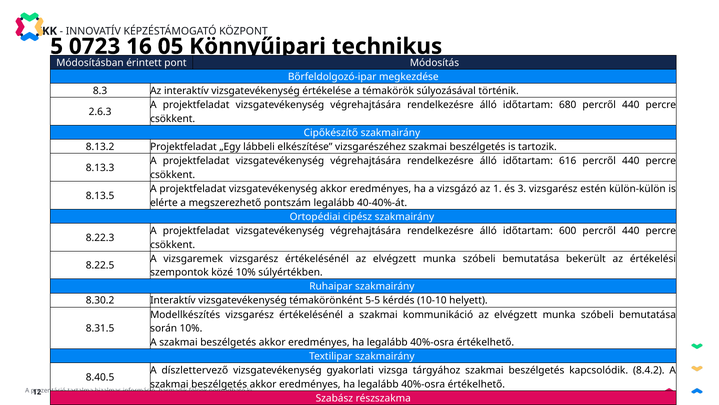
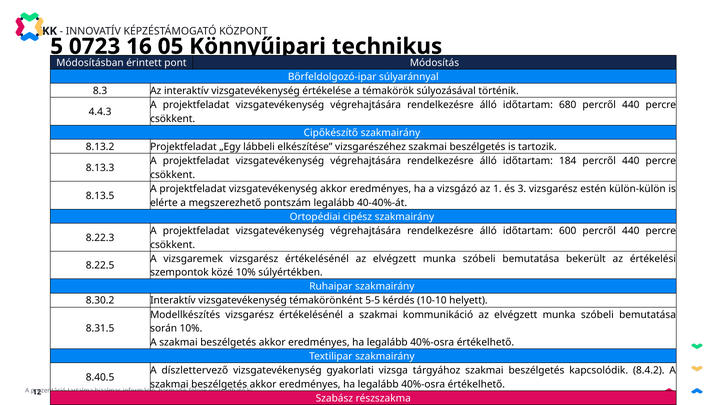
Bőrfeldolgozó-ipar megkezdése: megkezdése -> súlyaránnyal (409, 77)
2.6.3: 2.6.3 -> 4.4.3 (100, 112)
616: 616 -> 184 (568, 161)
